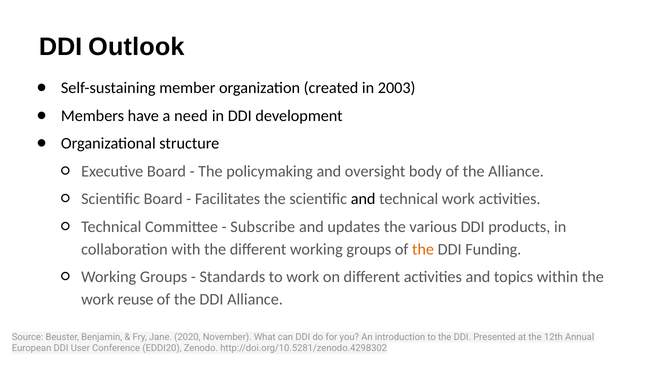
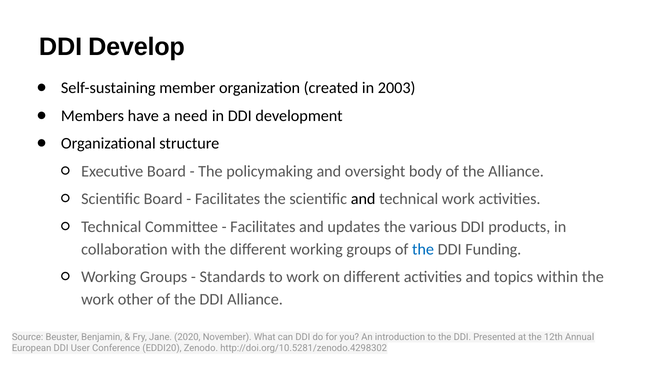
Outlook: Outlook -> Develop (137, 47)
Subscribe: Subscribe -> Facilitates (263, 227)
the colour: orange -> blue (423, 249)
reuse: reuse -> other (136, 299)
